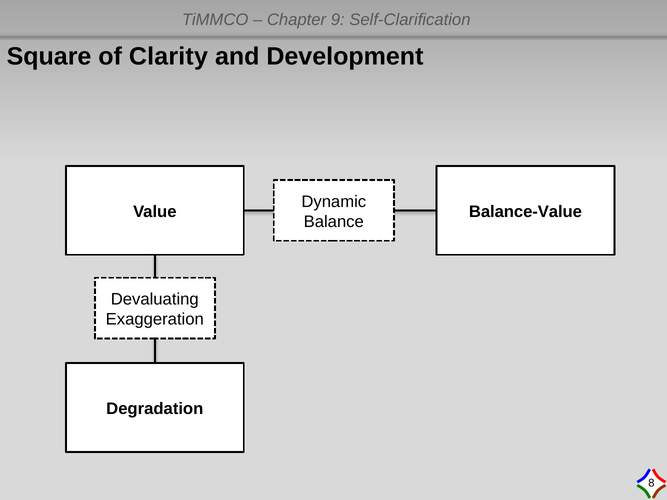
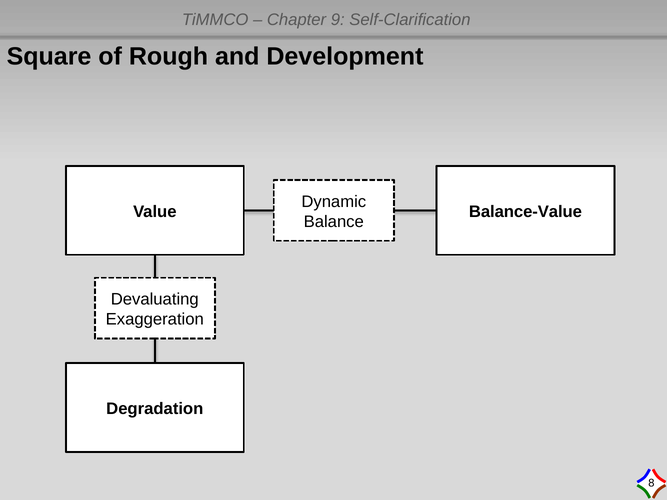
Clarity: Clarity -> Rough (169, 57)
